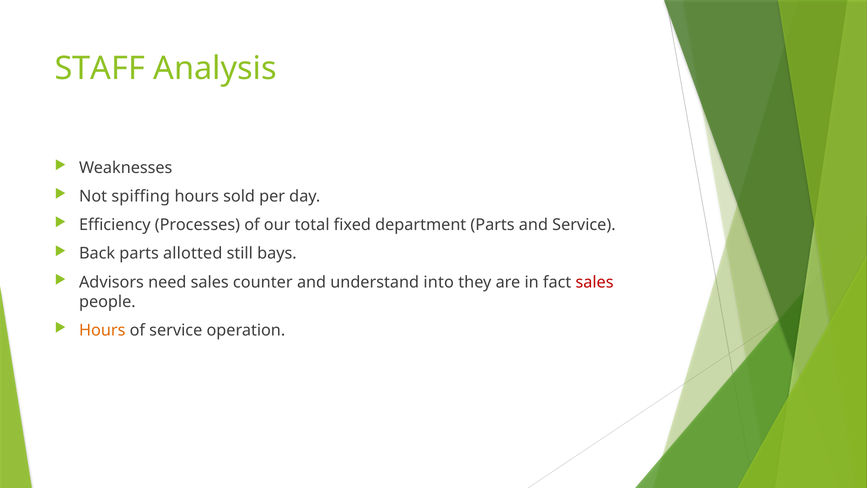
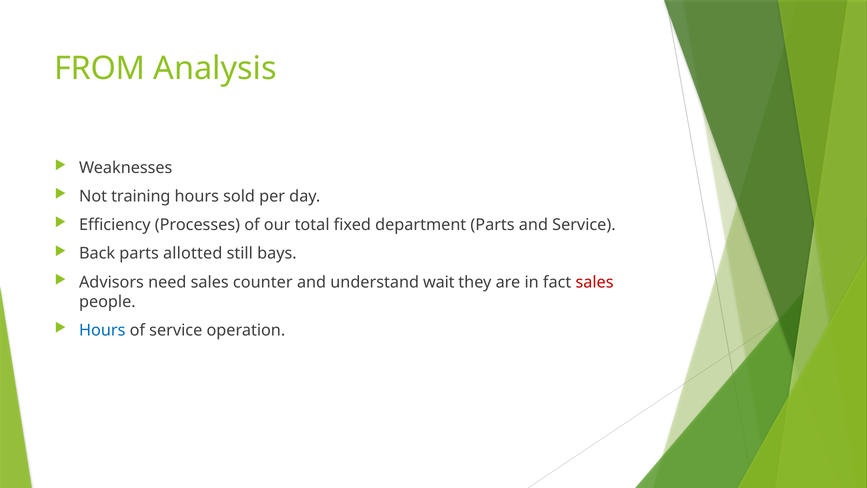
STAFF: STAFF -> FROM (100, 68)
spiffing: spiffing -> training (141, 196)
into: into -> wait (439, 282)
Hours colour: orange -> blue (102, 330)
